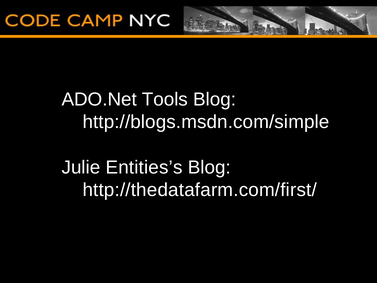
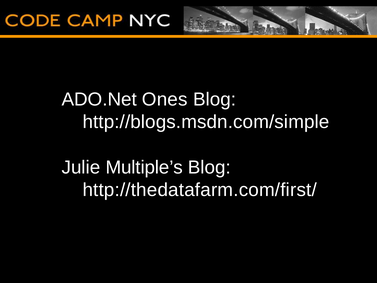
Tools: Tools -> Ones (165, 99)
Entities’s: Entities’s -> Multiple’s (144, 167)
